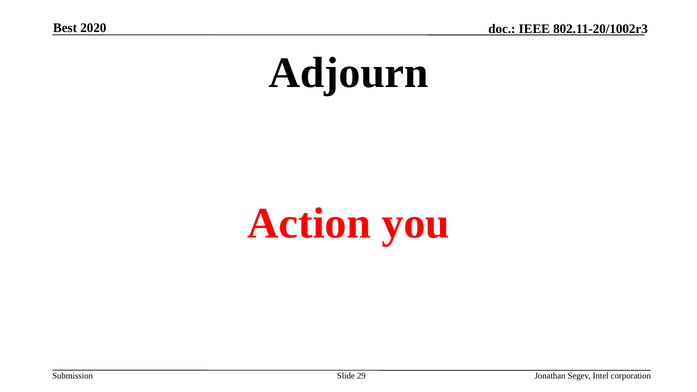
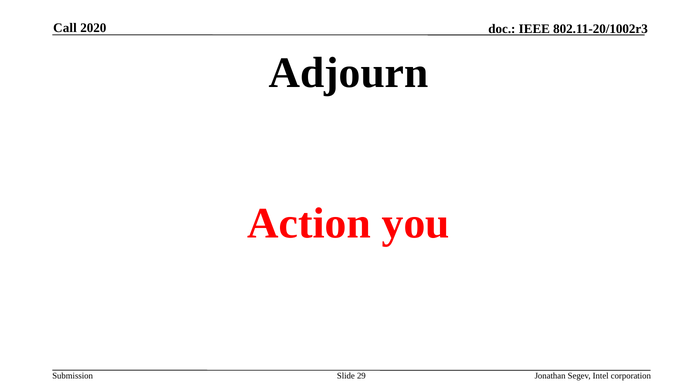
Best: Best -> Call (65, 28)
